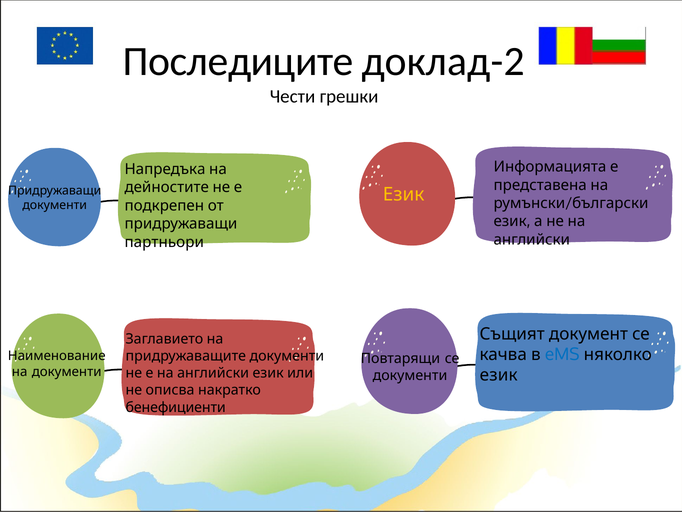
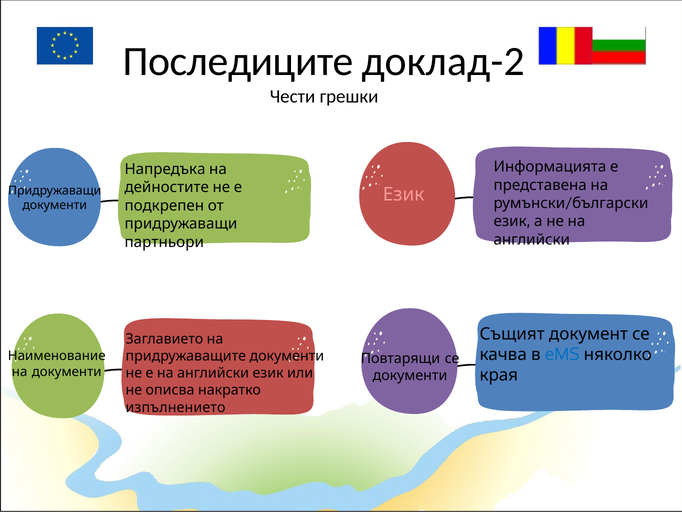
Език colour: yellow -> pink (404, 194)
език: език -> края (499, 375)
бенефициенти: бенефициенти -> изпълнението (176, 407)
